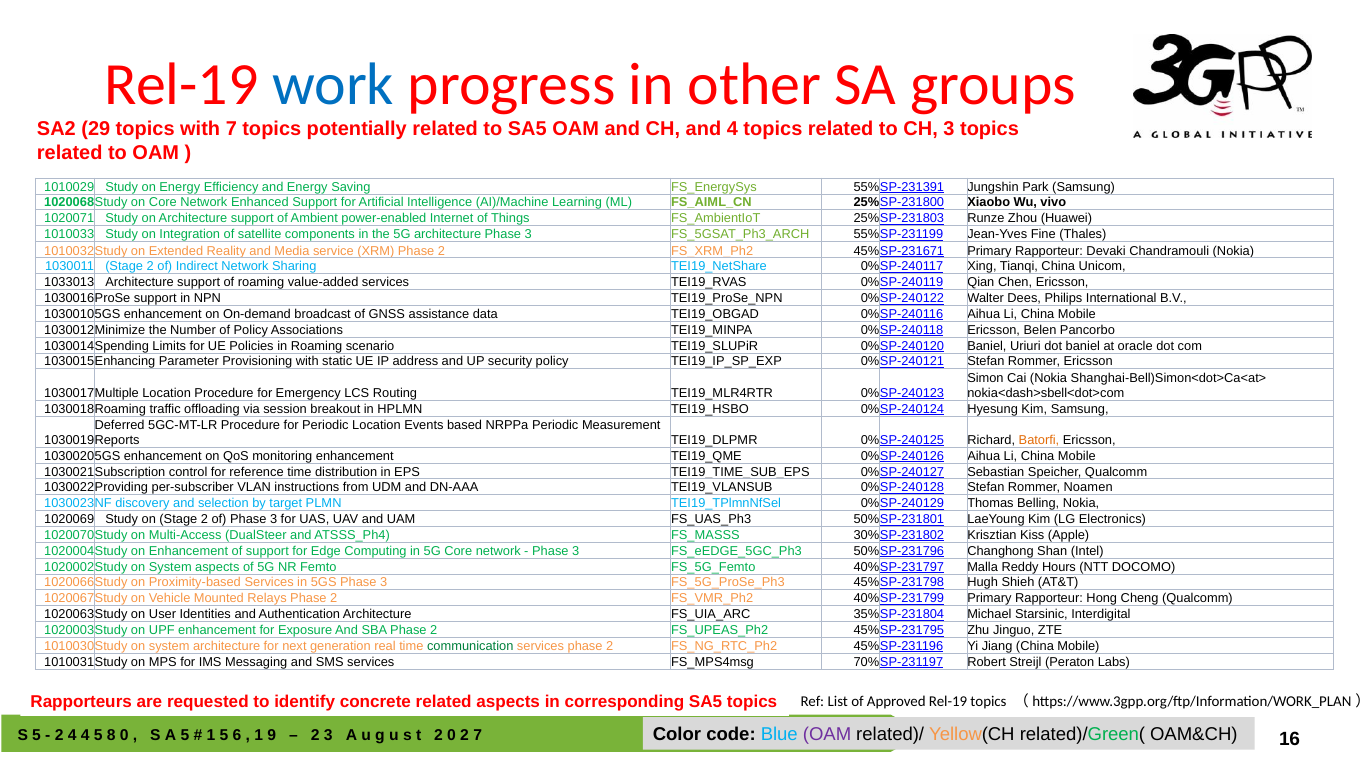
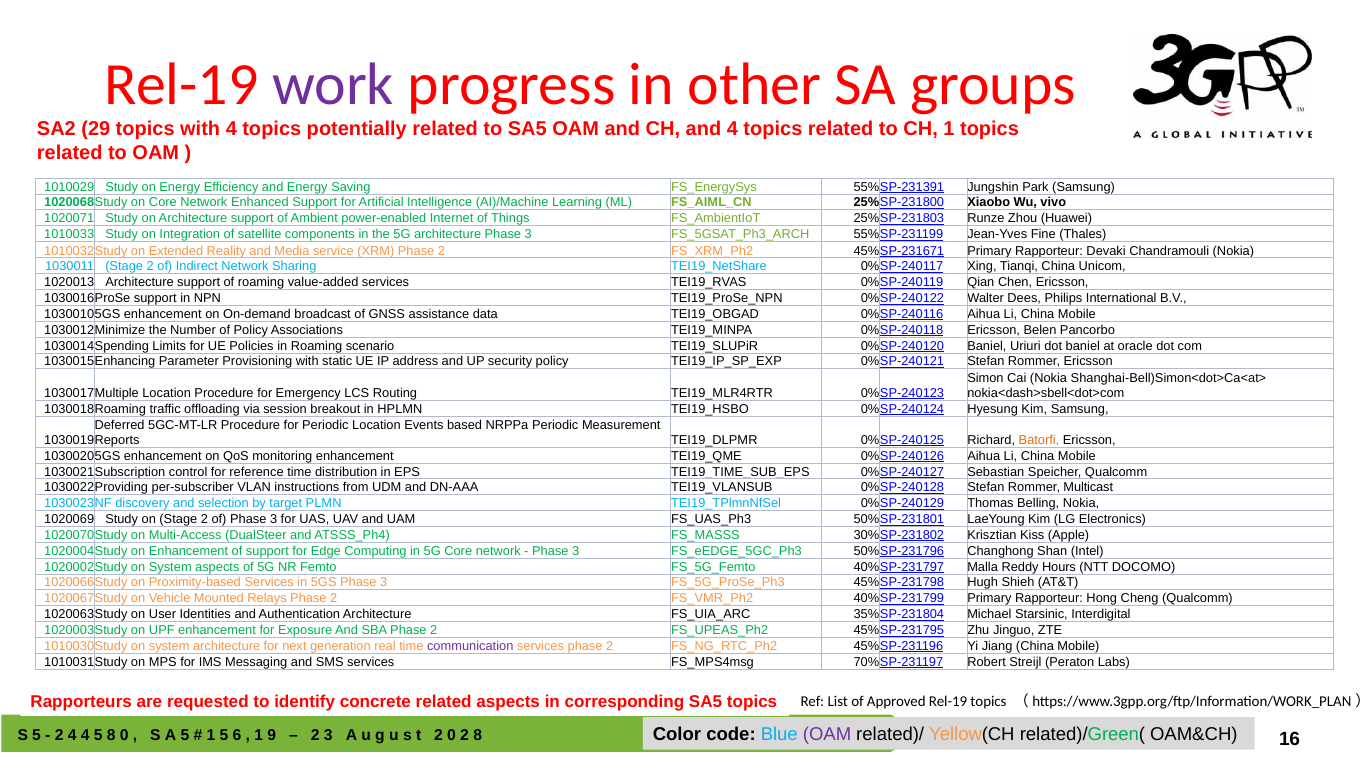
work colour: blue -> purple (333, 85)
with 7: 7 -> 4 (231, 129)
CH 3: 3 -> 1 (949, 129)
1033013: 1033013 -> 1020013 (69, 283)
Noamen: Noamen -> Multicast (1088, 488)
communication colour: green -> purple (470, 646)
2 7: 7 -> 8 (478, 735)
